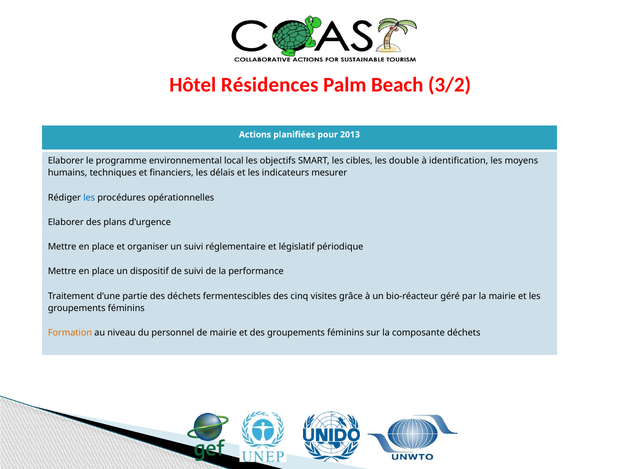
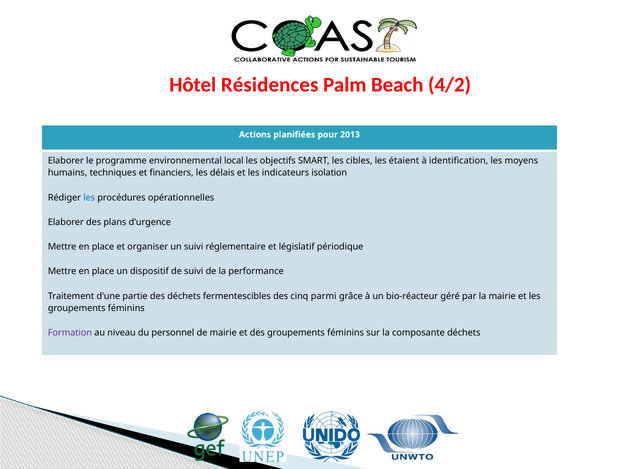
3/2: 3/2 -> 4/2 (450, 85)
double: double -> étaient (404, 161)
mesurer: mesurer -> isolation (329, 173)
visites: visites -> parmi (324, 296)
Formation colour: orange -> purple (70, 333)
